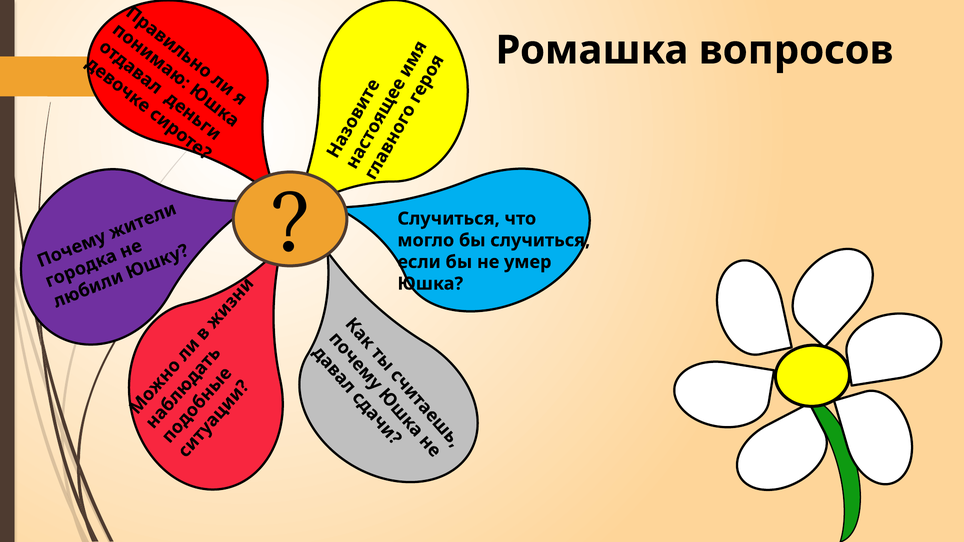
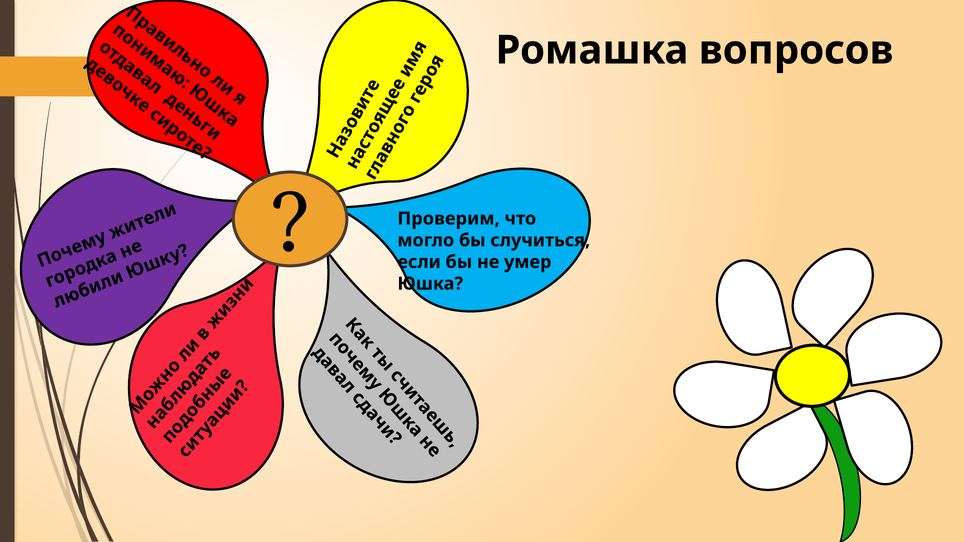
Случиться: Случиться -> Проверим (449, 219)
